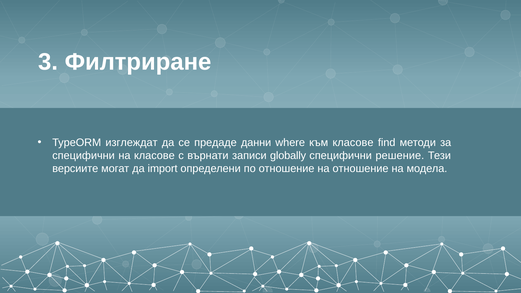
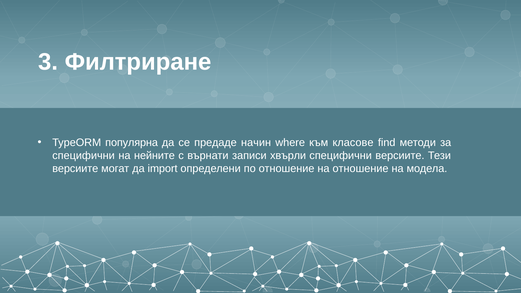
изглеждат: изглеждат -> популярна (132, 142)
данни: данни -> начин (256, 142)
на класове: класове -> нейните (154, 156)
globally: globally -> хвърли (288, 156)
специфични решение: решение -> версиите (400, 156)
